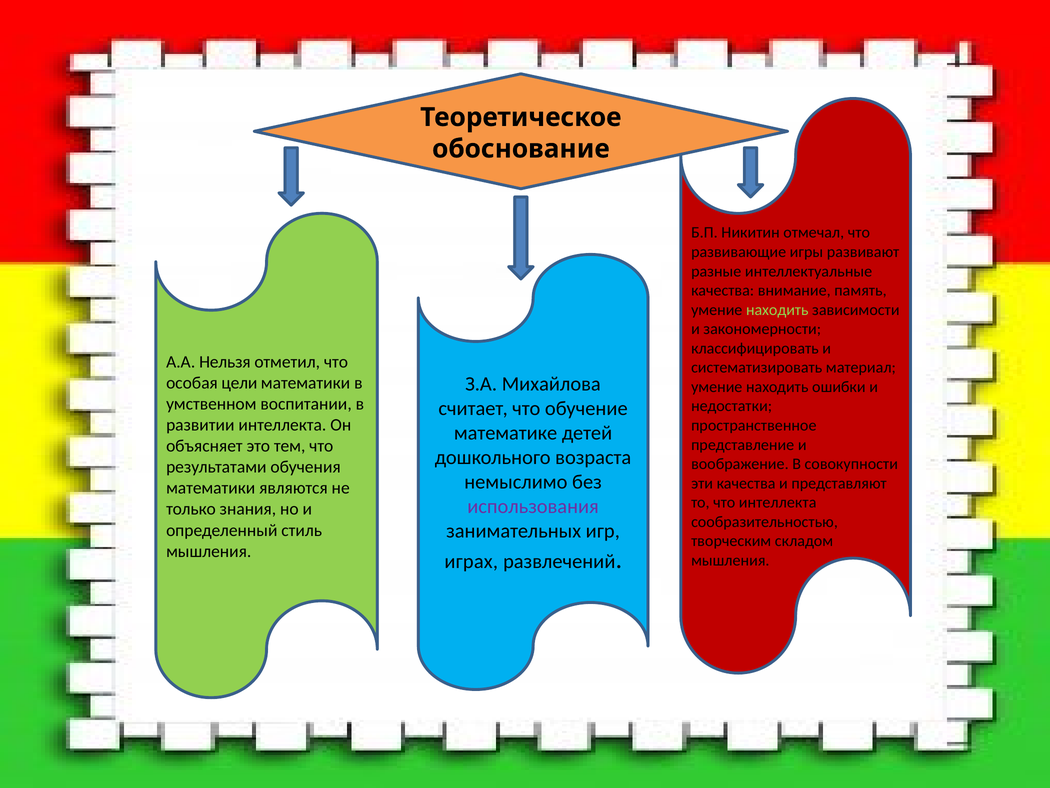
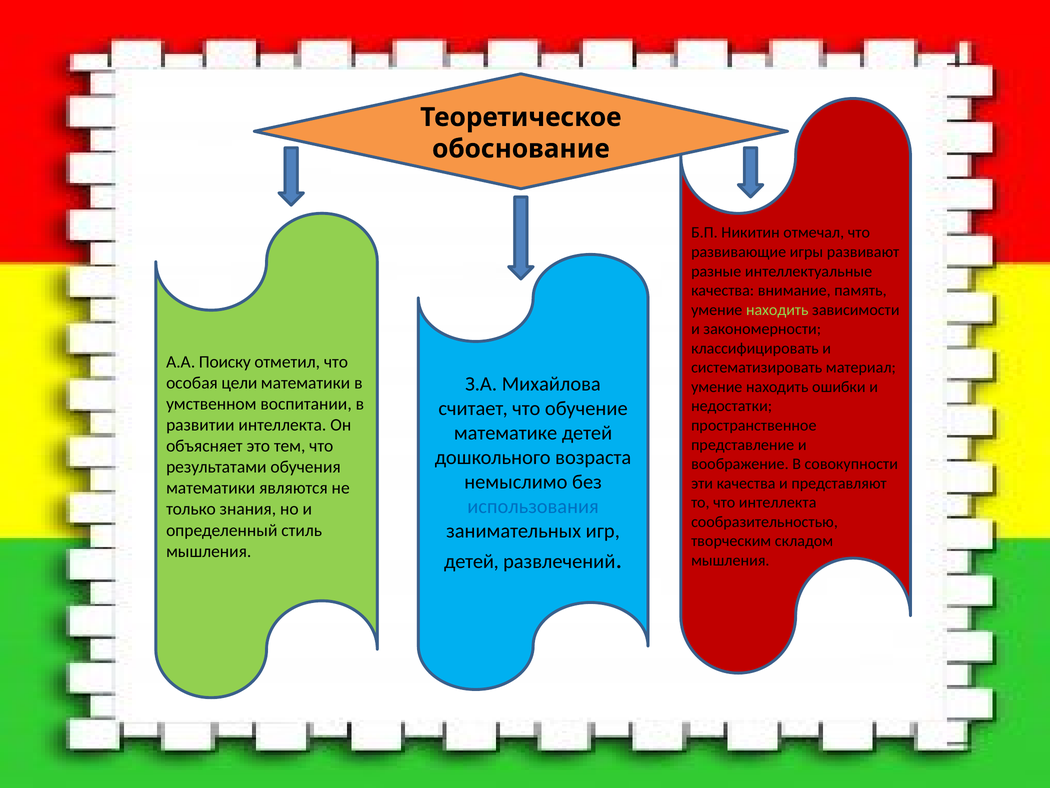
Нельзя: Нельзя -> Поиску (225, 362)
использования colour: purple -> blue (533, 506)
играх: играх -> детей (471, 561)
